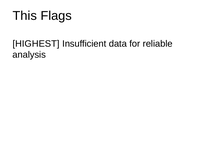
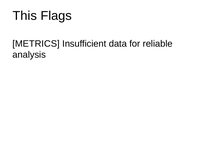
HIGHEST: HIGHEST -> METRICS (36, 44)
